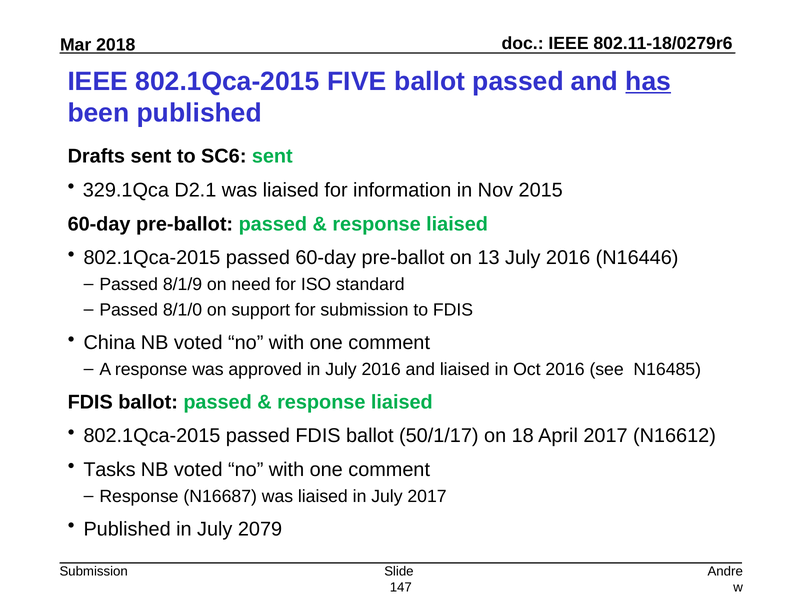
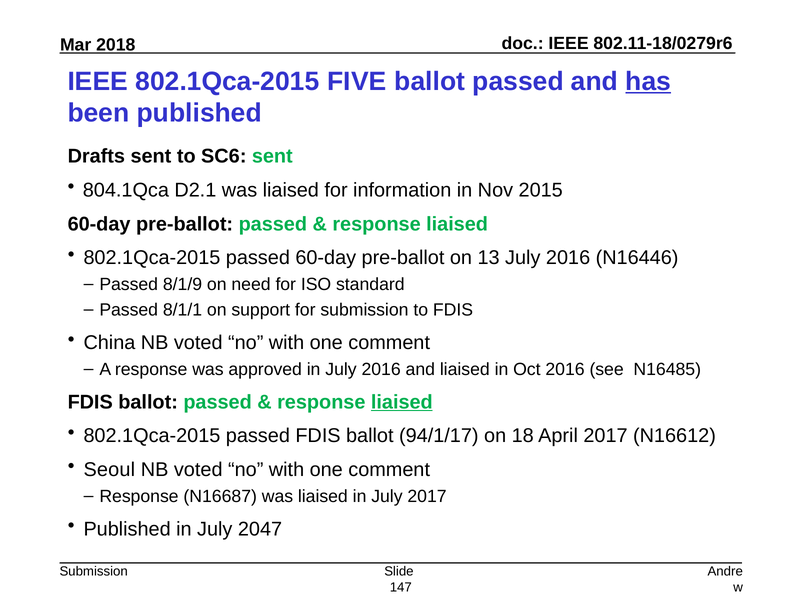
329.1Qca: 329.1Qca -> 804.1Qca (126, 190)
8/1/0: 8/1/0 -> 8/1/1 (183, 310)
liaised underline: none -> present (402, 402)
50/1/17: 50/1/17 -> 94/1/17 (439, 436)
Tasks: Tasks -> Seoul (109, 470)
2079: 2079 -> 2047 (260, 529)
